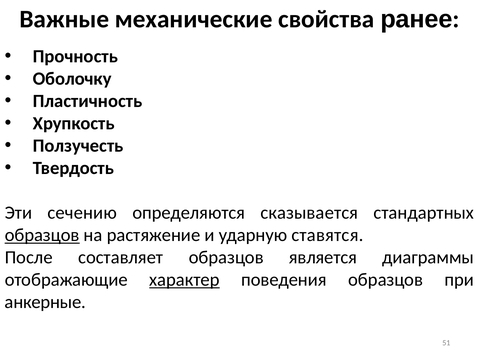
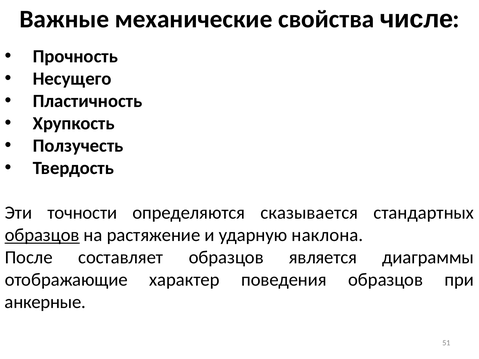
ранее: ранее -> числе (417, 19)
Оболочку: Оболочку -> Несущего (72, 79)
сечению: сечению -> точности (82, 213)
ставятся: ставятся -> наклона (327, 235)
характер underline: present -> none (184, 280)
